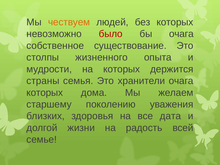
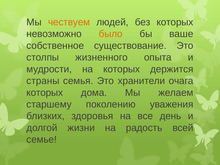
было colour: red -> orange (111, 34)
бы очага: очага -> ваше (181, 34)
дата: дата -> день (171, 116)
